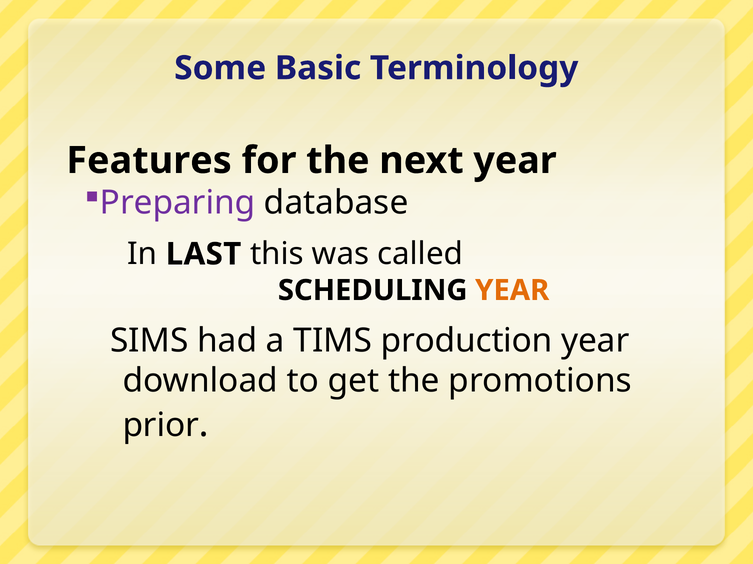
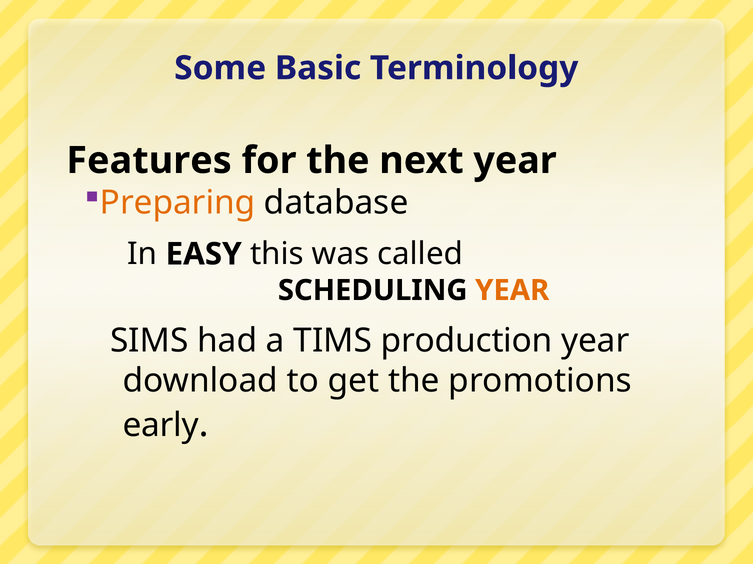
Preparing colour: purple -> orange (178, 203)
LAST: LAST -> EASY (204, 254)
prior: prior -> early (161, 426)
